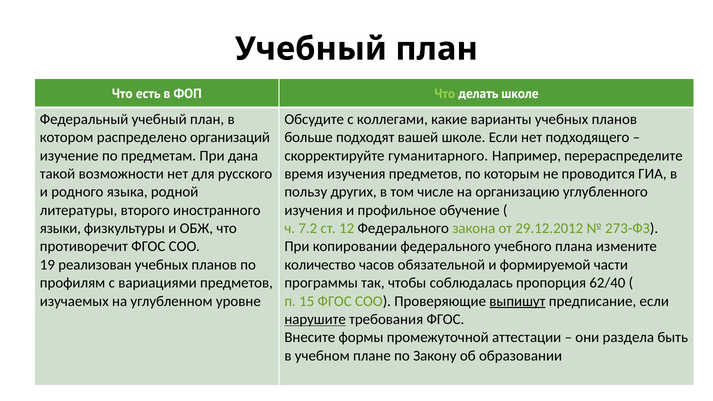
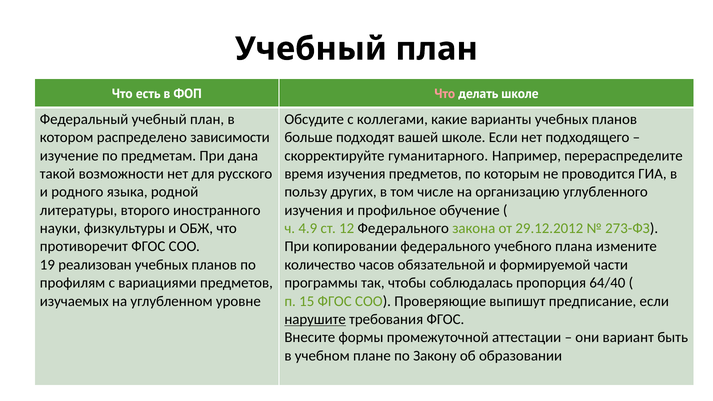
Что colour: light green -> pink (445, 94)
организаций: организаций -> зависимости (230, 137)
языки: языки -> науки (60, 228)
7.2: 7.2 -> 4.9 (308, 228)
62/40: 62/40 -> 64/40 (607, 283)
выпишут underline: present -> none (517, 301)
раздела: раздела -> вариант (628, 338)
